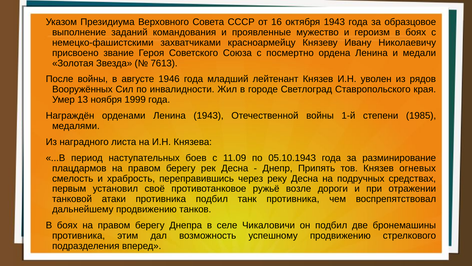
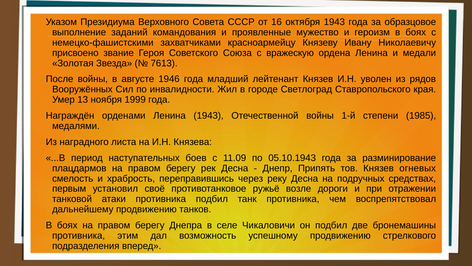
посмертно: посмертно -> вражескую (290, 53)
